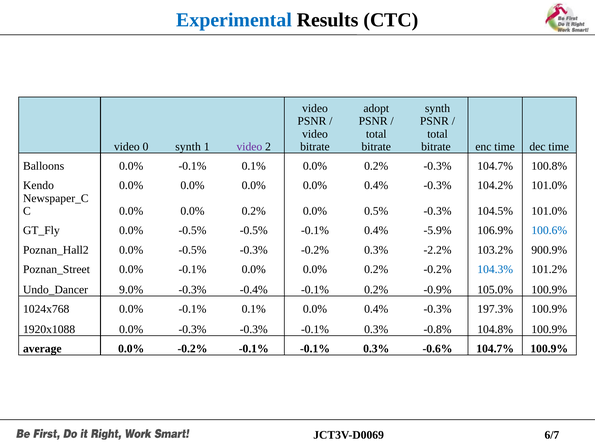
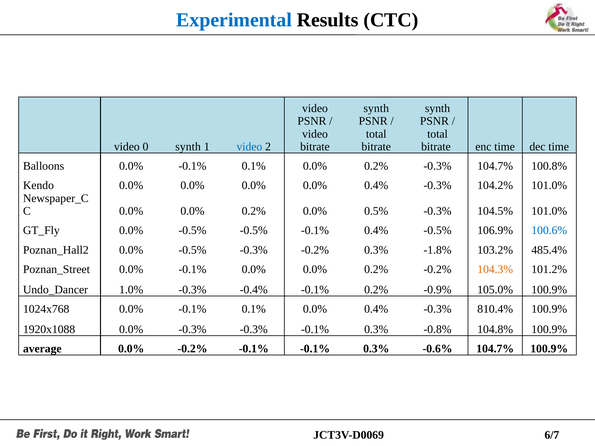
adopt: adopt -> synth (376, 108)
video colour: purple -> blue (249, 147)
0.4% -5.9%: -5.9% -> -0.5% (438, 231)
-2.2%: -2.2% -> -1.8% (438, 250)
900.9%: 900.9% -> 485.4% (549, 250)
104.3% colour: blue -> orange (495, 269)
9.0%: 9.0% -> 1.0% (131, 290)
197.3%: 197.3% -> 810.4% (495, 309)
